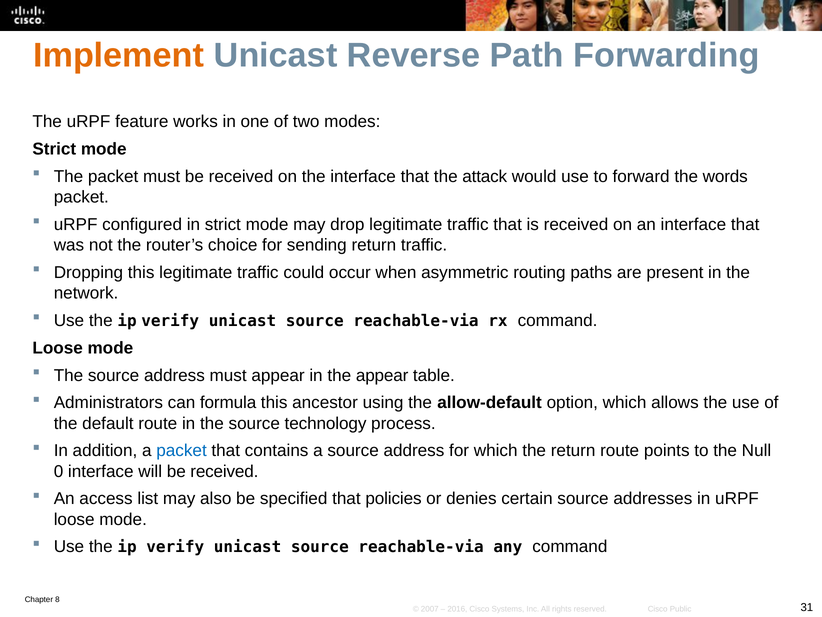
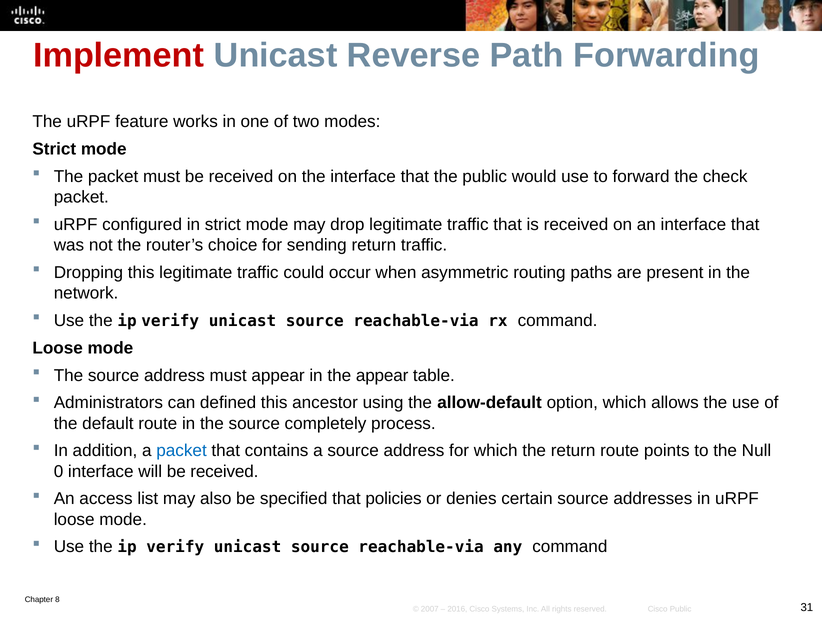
Implement colour: orange -> red (119, 55)
the attack: attack -> public (485, 176)
words: words -> check (725, 176)
formula: formula -> defined (228, 402)
technology: technology -> completely (325, 423)
